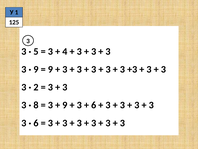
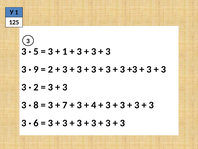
4: 4 -> 1 (65, 51)
9: 9 -> 2 (50, 69)
9: 9 -> 7 (65, 105)
6: 6 -> 4 (94, 105)
